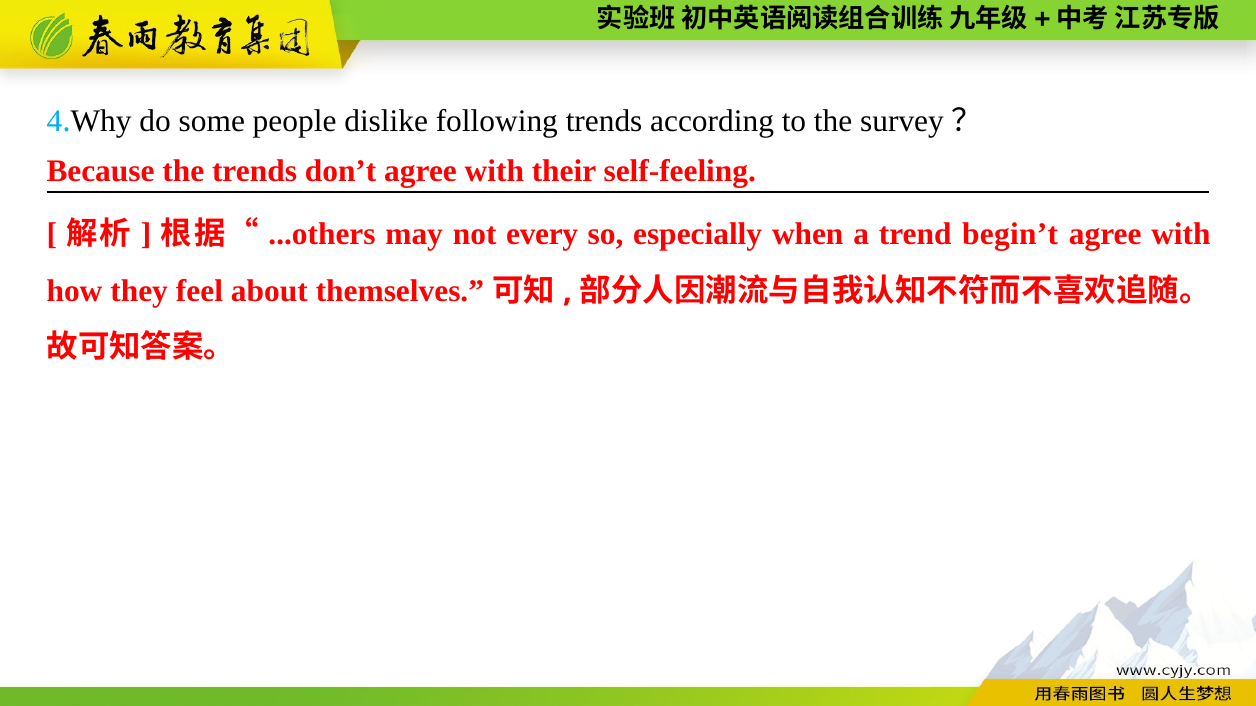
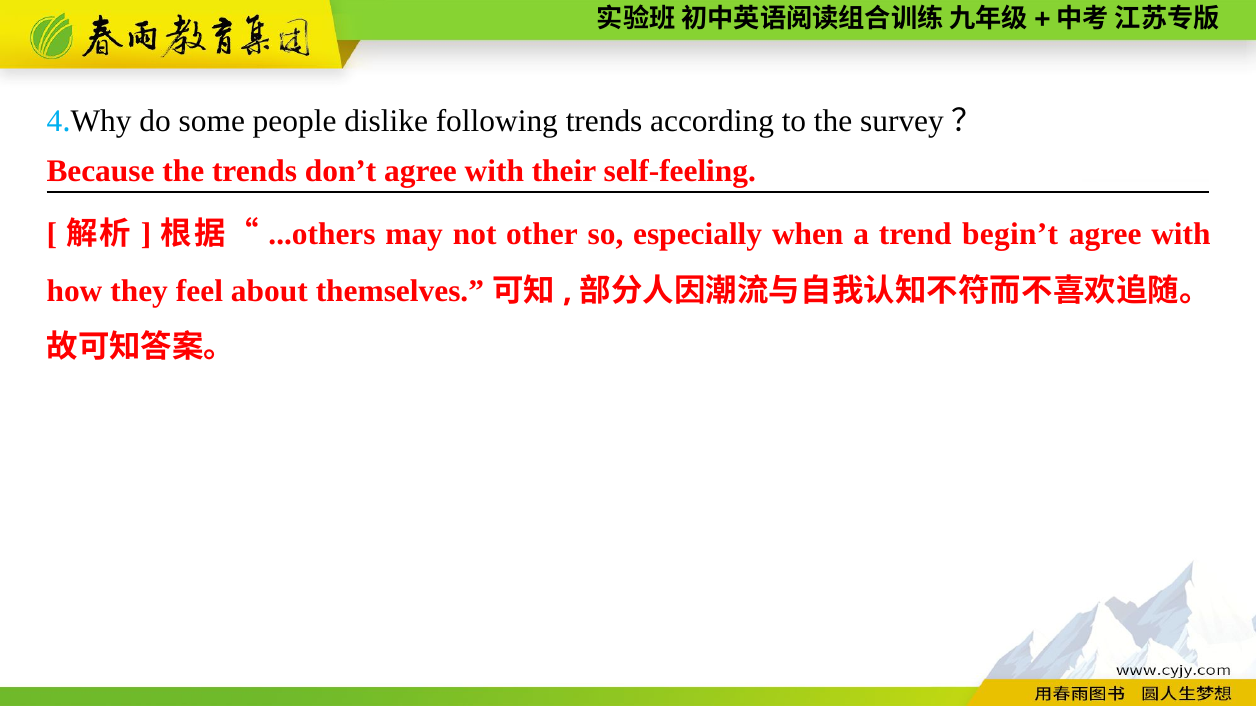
every: every -> other (542, 235)
